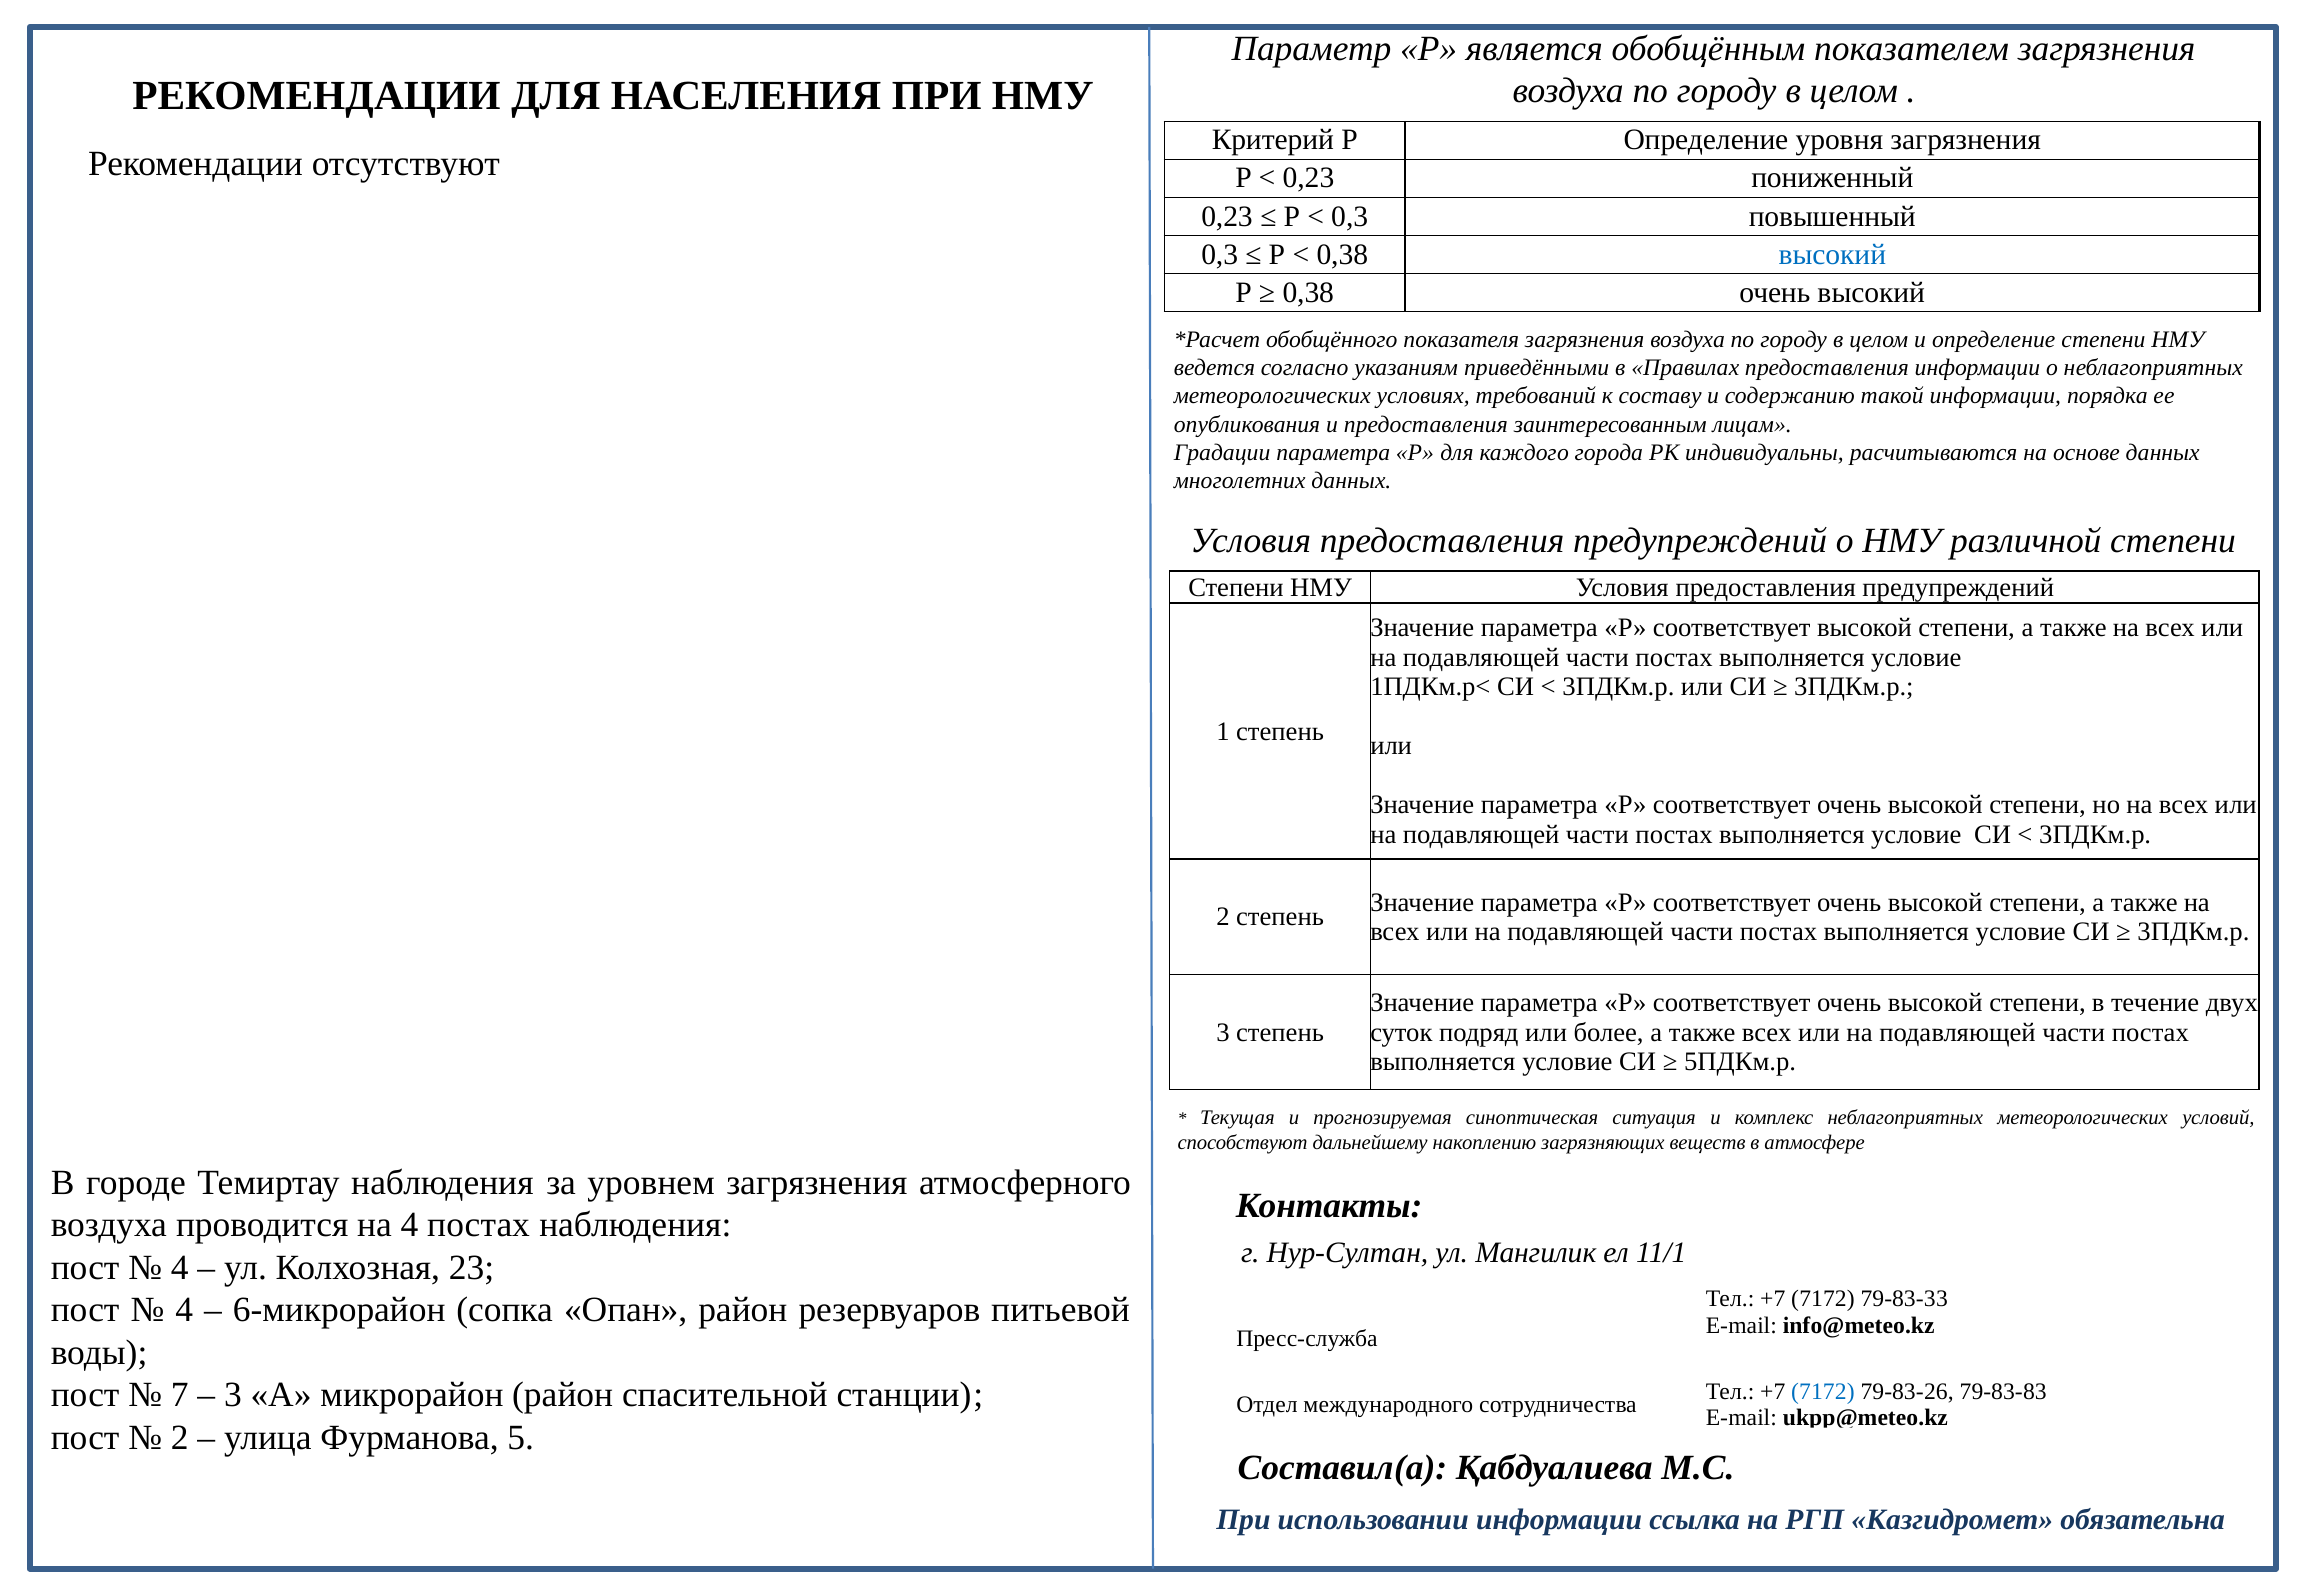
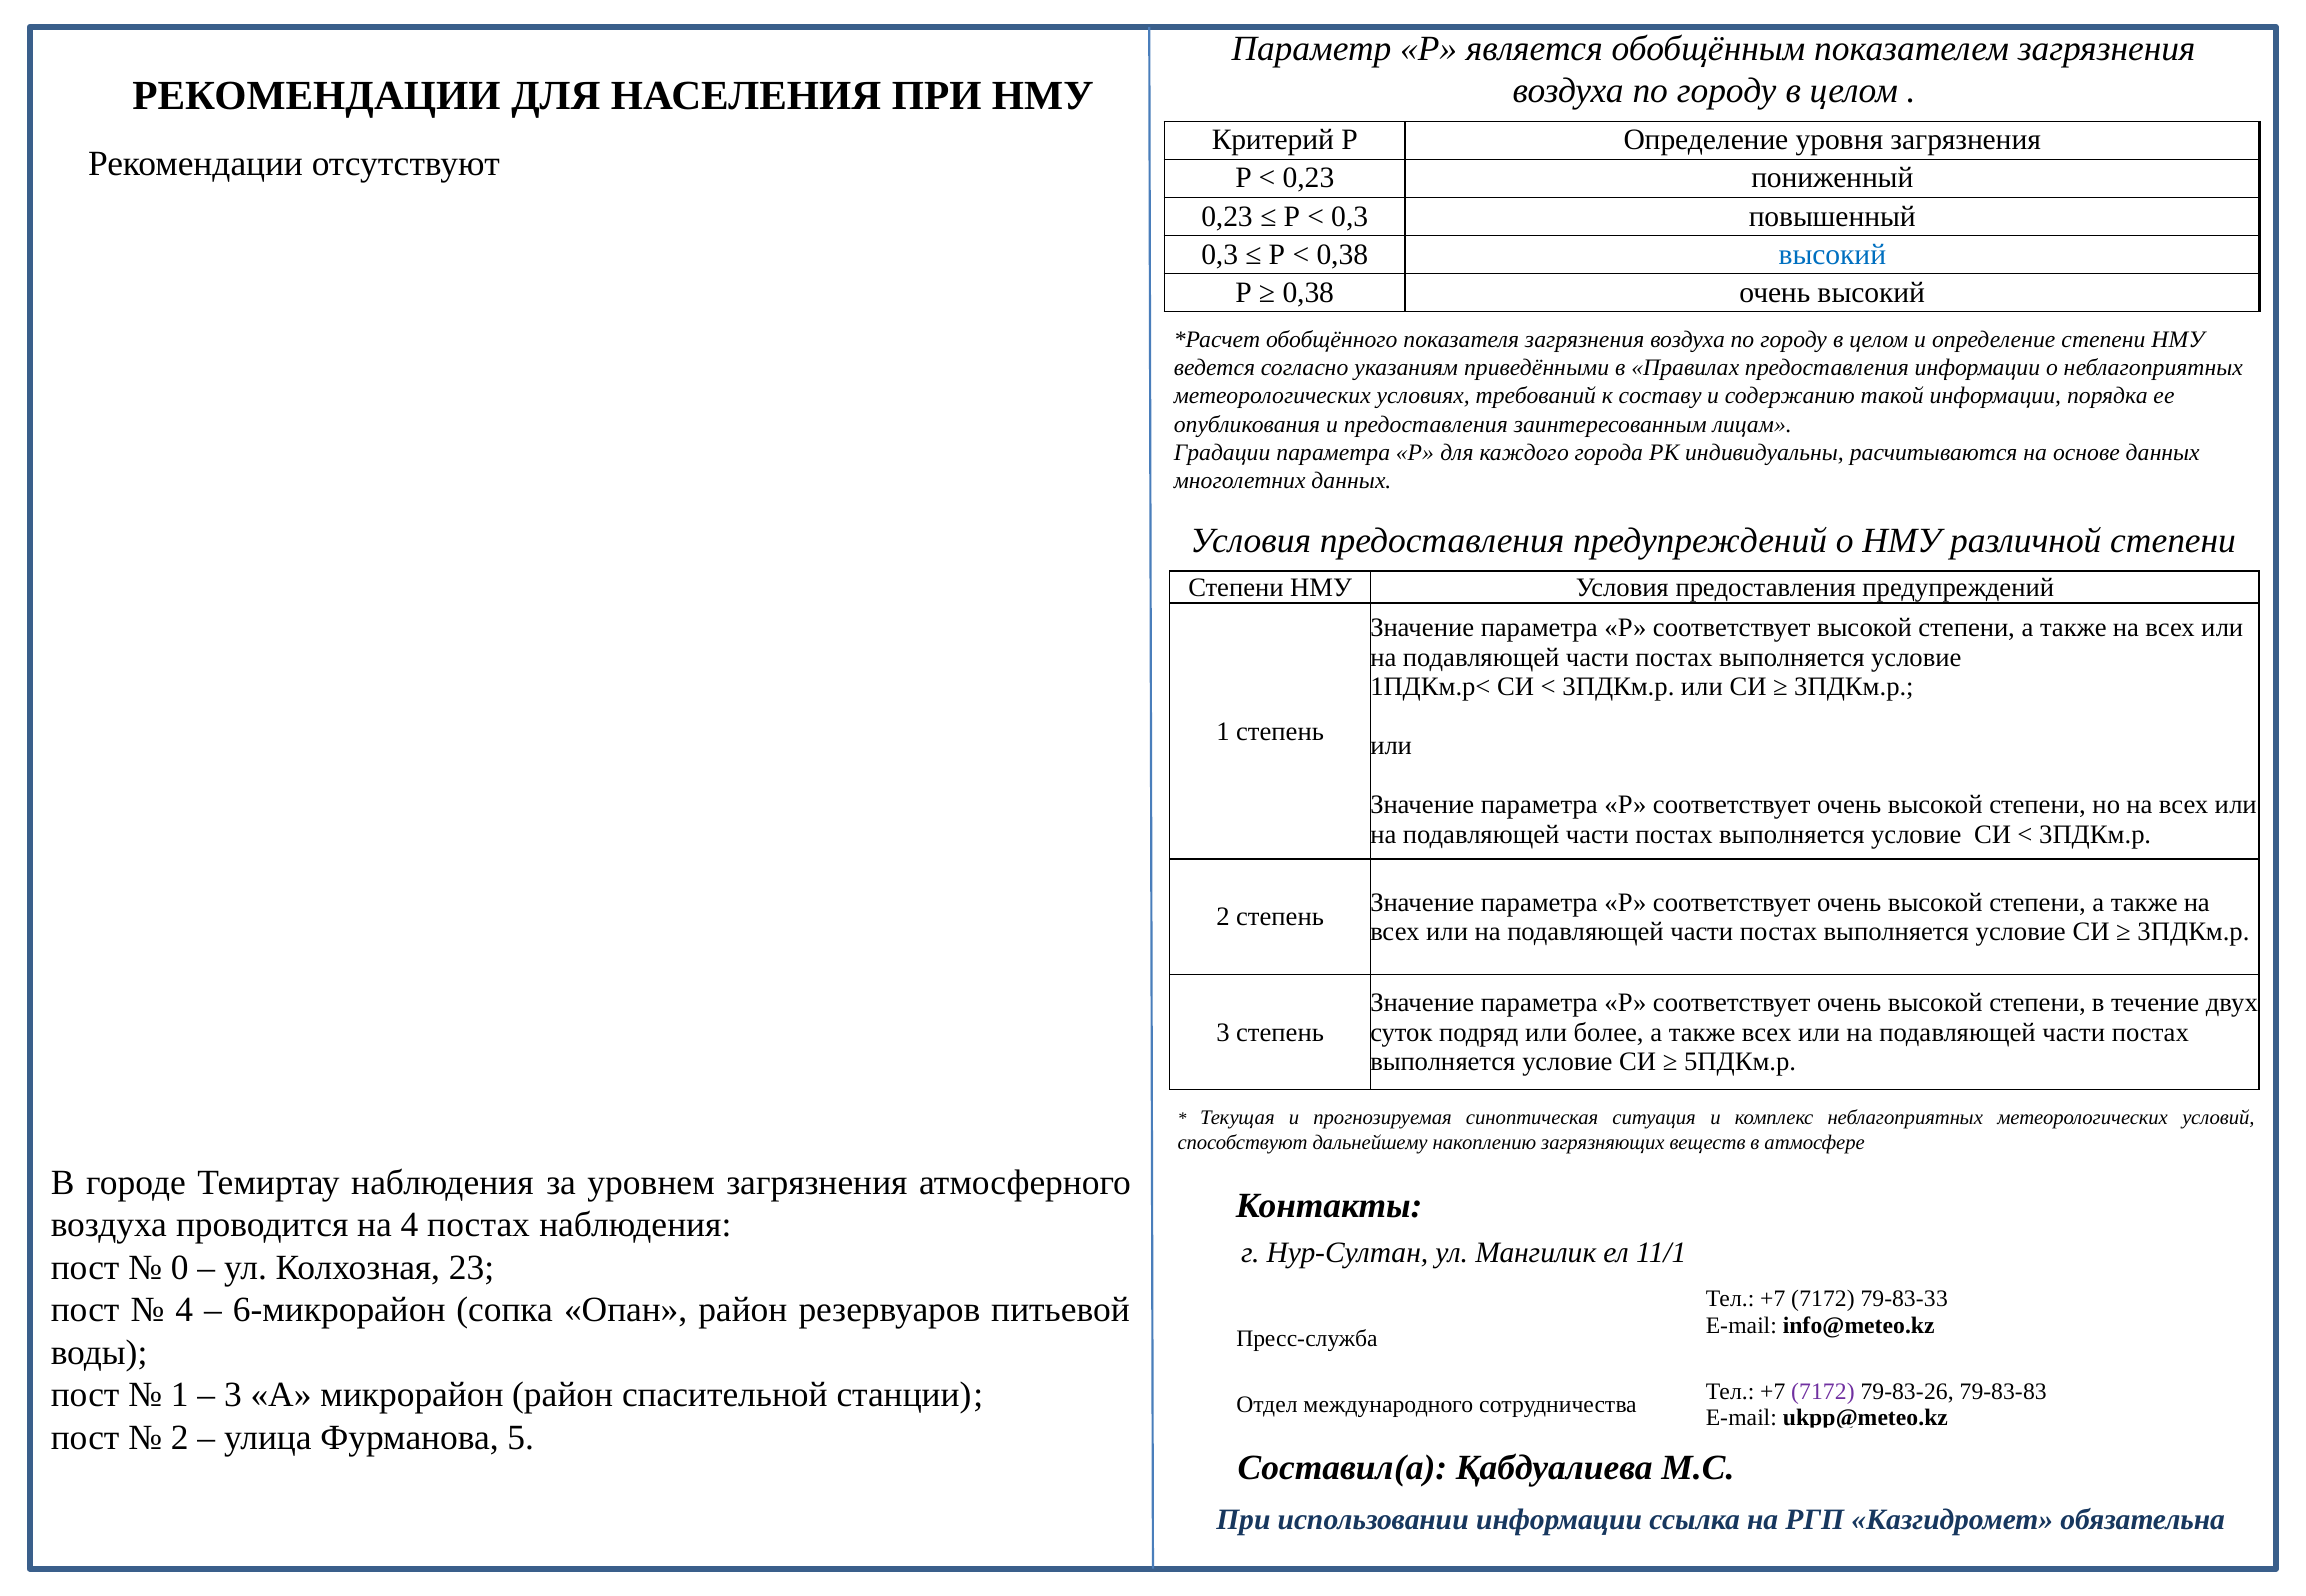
4: 4 -> 0 (180, 1268)
7: 7 -> 1 (180, 1396)
7172 colour: blue -> purple (1823, 1392)
